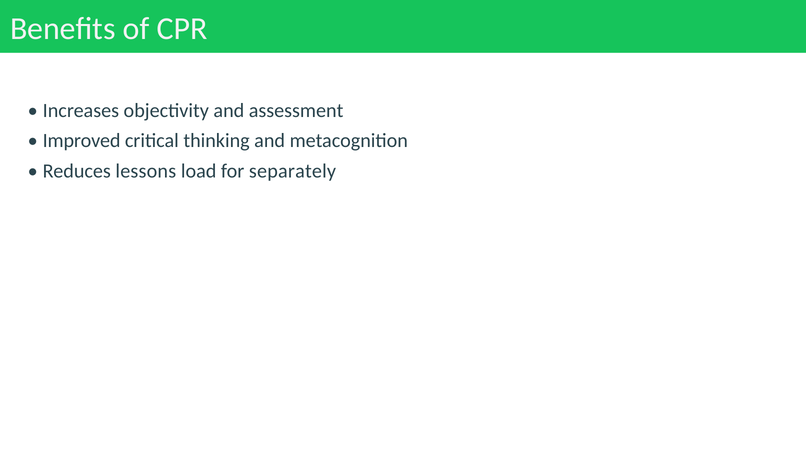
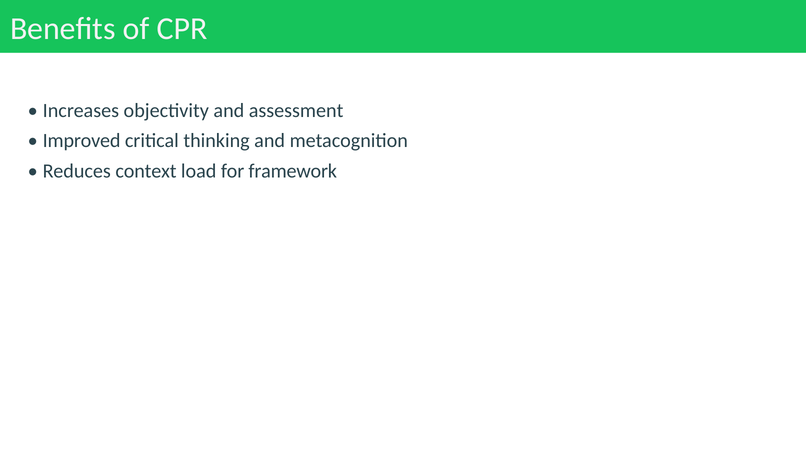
lessons: lessons -> context (146, 171)
separately: separately -> framework (293, 171)
